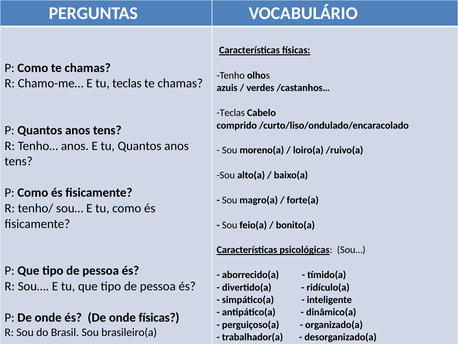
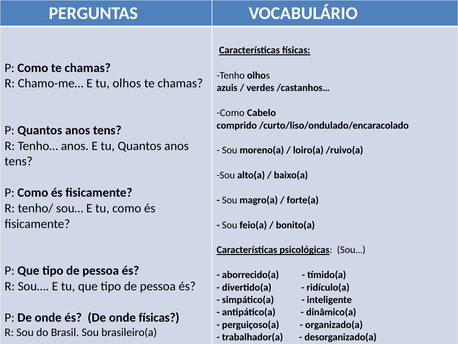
tu teclas: teclas -> olhos (127, 83)
Teclas: Teclas -> Como (231, 113)
